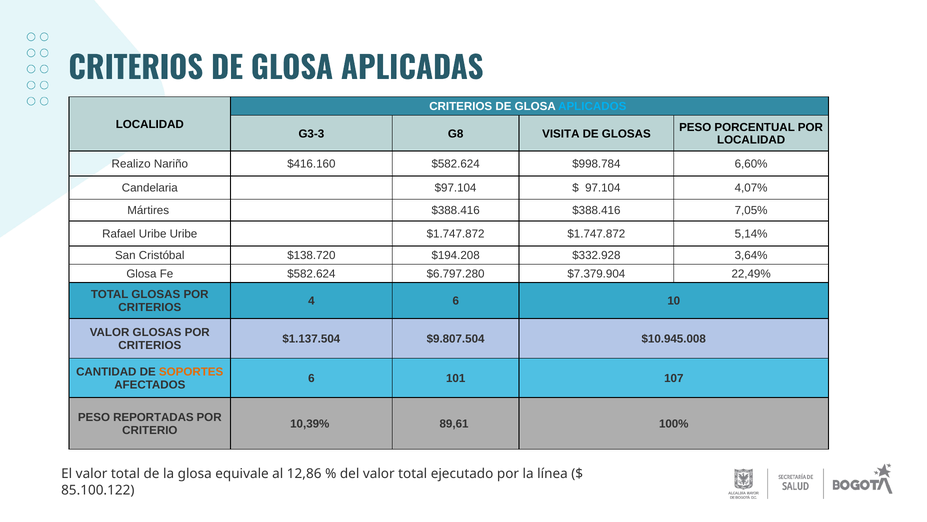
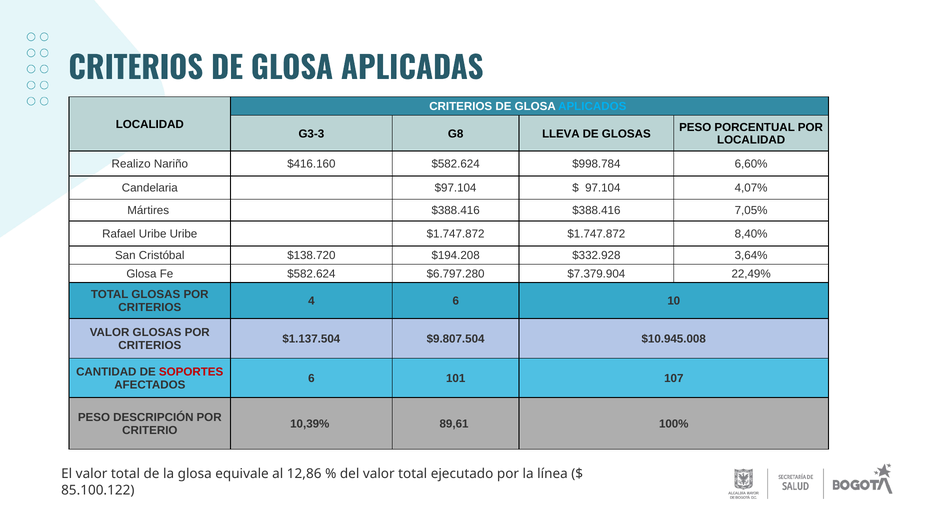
VISITA: VISITA -> LLEVA (561, 134)
5,14%: 5,14% -> 8,40% (751, 234)
SOPORTES colour: orange -> red (191, 372)
REPORTADAS: REPORTADAS -> DESCRIPCIÓN (153, 417)
